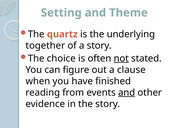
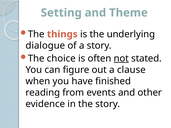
quartz: quartz -> things (62, 34)
together: together -> dialogue (45, 46)
and underline: present -> none (127, 93)
